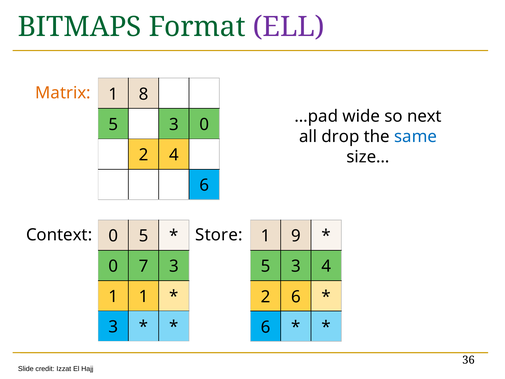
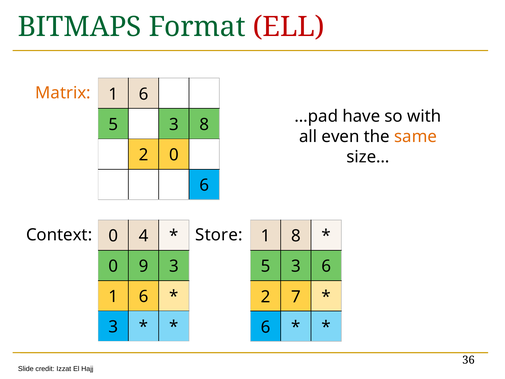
ELL colour: purple -> red (289, 27)
8: 8 -> 6 (144, 94)
wide: wide -> have (361, 116)
next: next -> with (424, 116)
3 0: 0 -> 8 (204, 125)
drop: drop -> even (341, 137)
same colour: blue -> orange (416, 137)
2 4: 4 -> 0 (174, 155)
0 5: 5 -> 4 (144, 236)
1 9: 9 -> 8 (296, 236)
7: 7 -> 9 (144, 266)
3 4: 4 -> 6 (326, 266)
1: 1 -> 6 (144, 296)
2 6: 6 -> 7 (296, 297)
